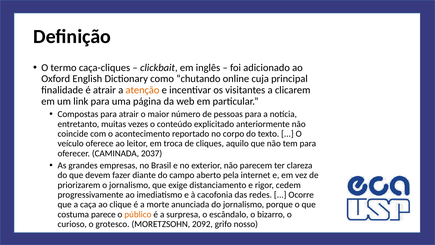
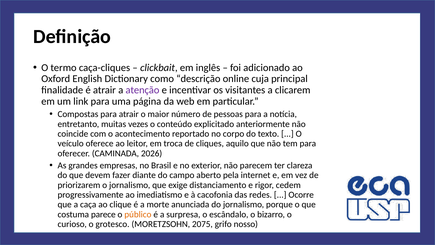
chutando: chutando -> descrição (198, 79)
atenção colour: orange -> purple (142, 90)
2037: 2037 -> 2026 (152, 153)
2092: 2092 -> 2075 (202, 224)
